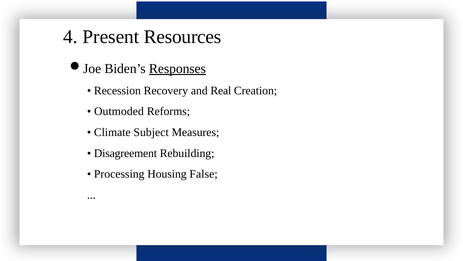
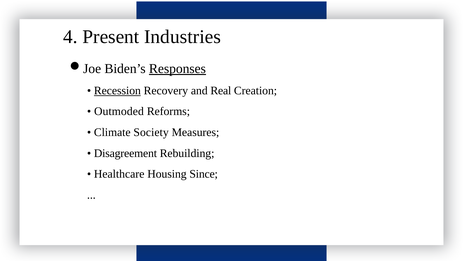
Resources: Resources -> Industries (182, 37)
Recession underline: none -> present (117, 90)
Subject: Subject -> Society (151, 132)
Processing: Processing -> Healthcare (119, 174)
False: False -> Since (204, 174)
